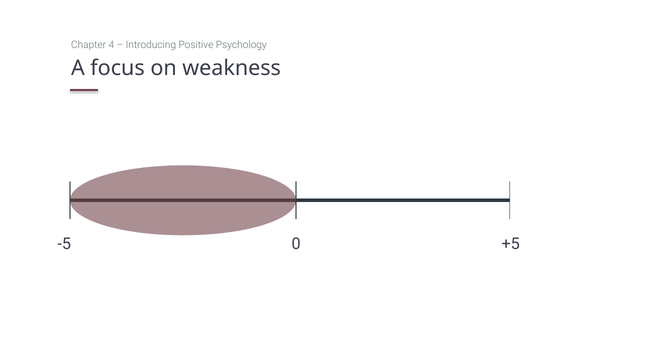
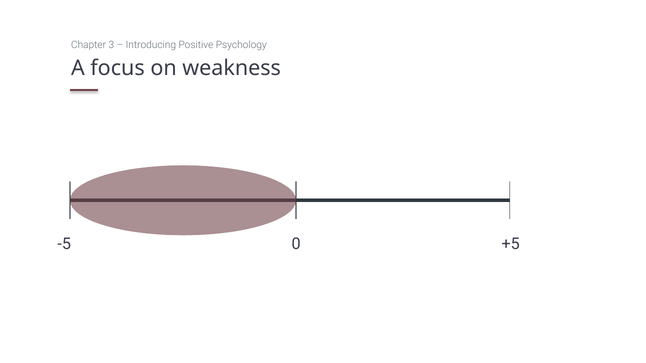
4: 4 -> 3 (111, 45)
